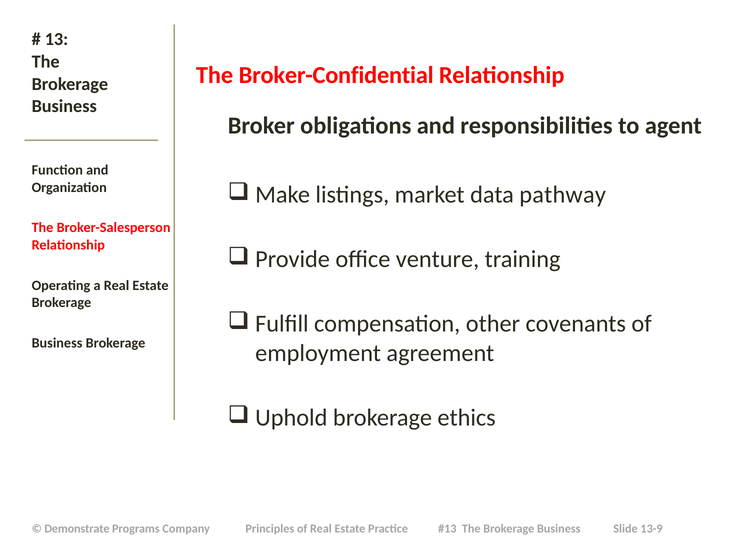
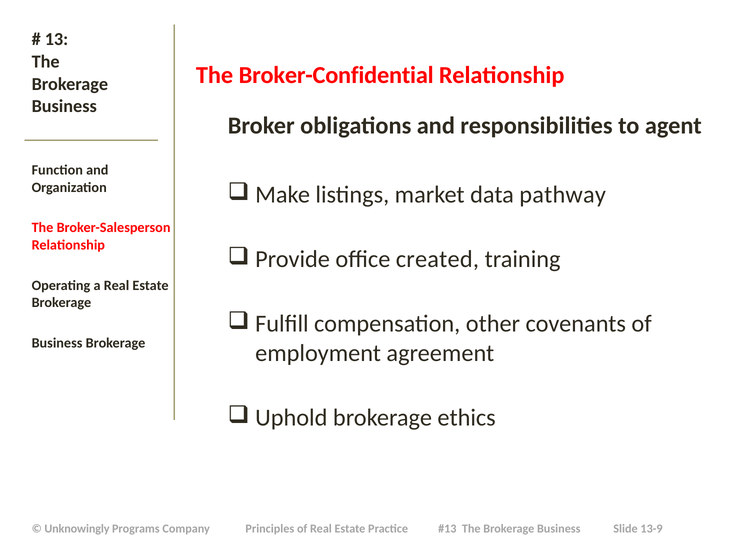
venture: venture -> created (437, 259)
Demonstrate: Demonstrate -> Unknowingly (77, 528)
